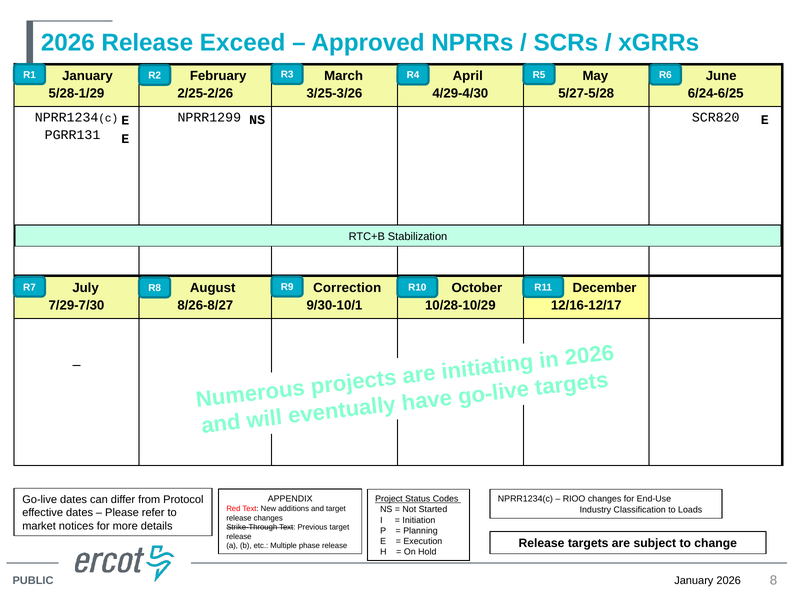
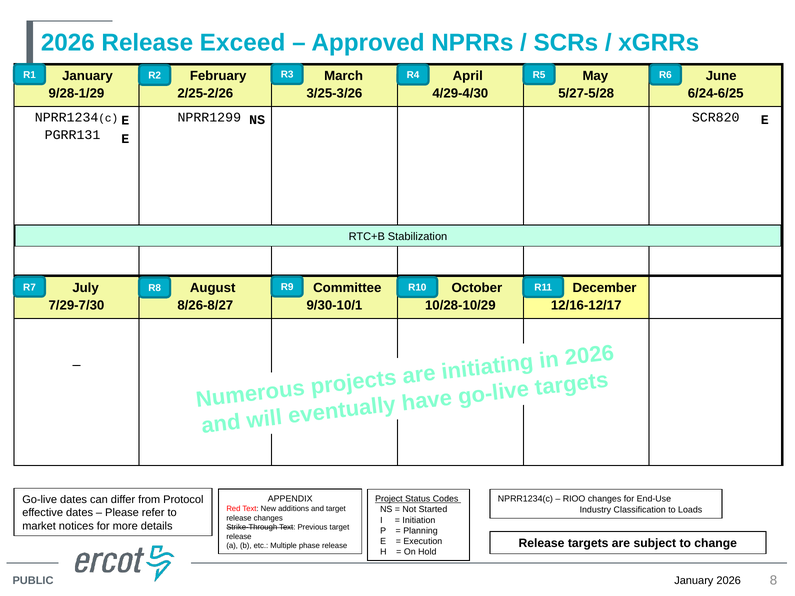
5/28-1/29: 5/28-1/29 -> 9/28-1/29 (76, 93)
Correction: Correction -> Committee (347, 288)
